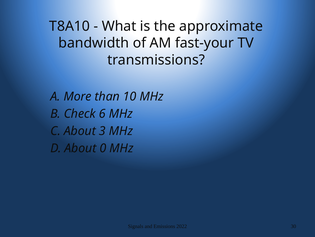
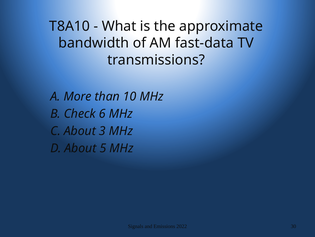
fast-your: fast-your -> fast-data (204, 43)
0: 0 -> 5 (103, 148)
